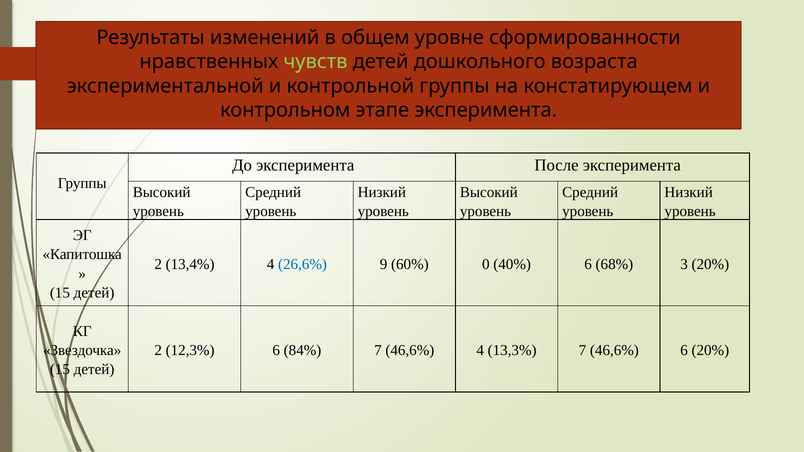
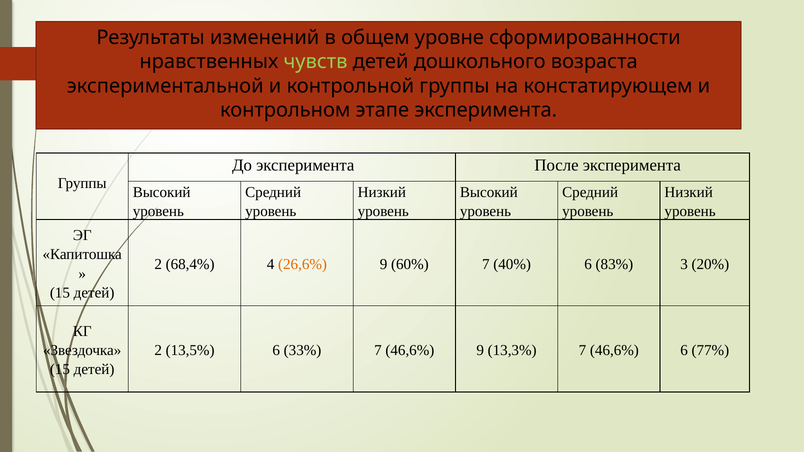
13,4%: 13,4% -> 68,4% (190, 264)
26,6% colour: blue -> orange (303, 264)
60% 0: 0 -> 7 (486, 264)
68%: 68% -> 83% (614, 264)
12,3%: 12,3% -> 13,5% (190, 351)
84%: 84% -> 33% (303, 351)
46,6% 4: 4 -> 9 (480, 351)
6 20%: 20% -> 77% (710, 351)
